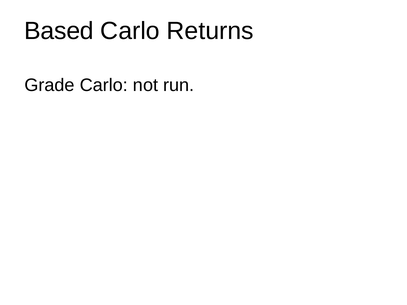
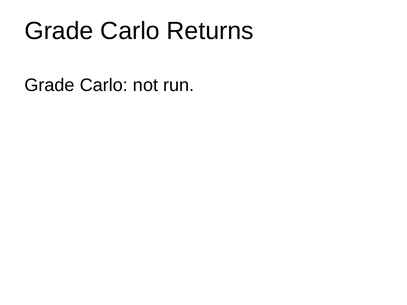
Based: Based -> Grade (59, 31)
